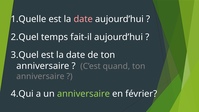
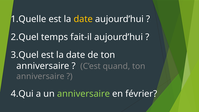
date colour: pink -> yellow (83, 19)
